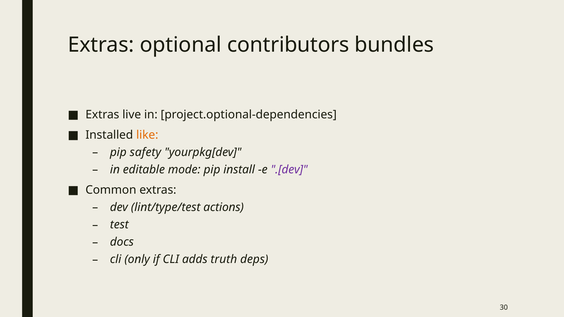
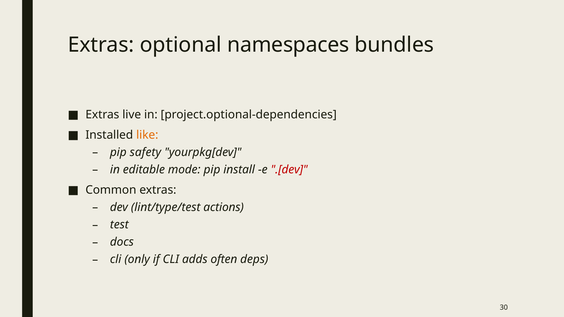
contributors: contributors -> namespaces (288, 45)
.[dev colour: purple -> red (289, 170)
truth: truth -> often (224, 260)
